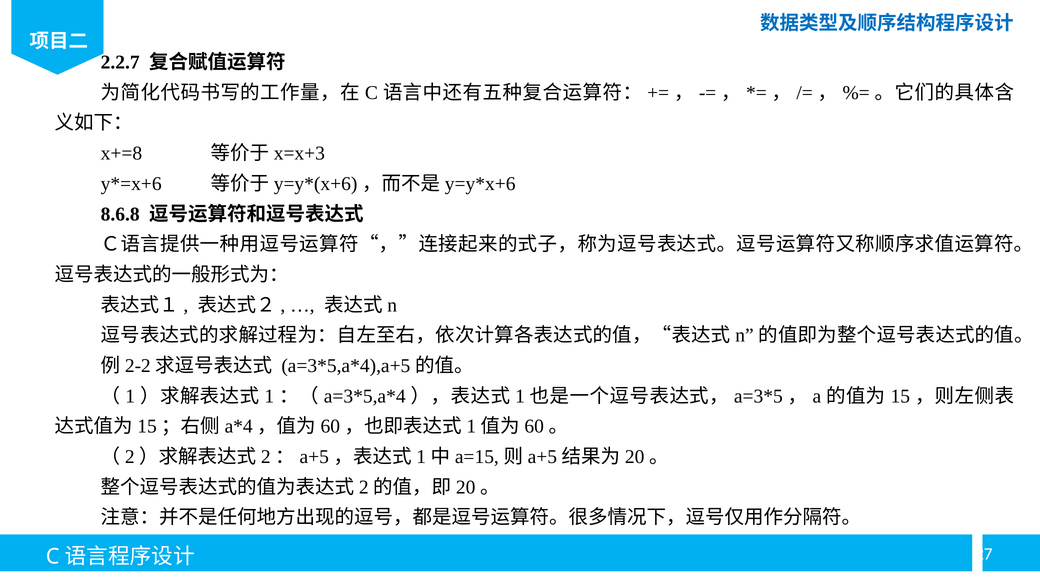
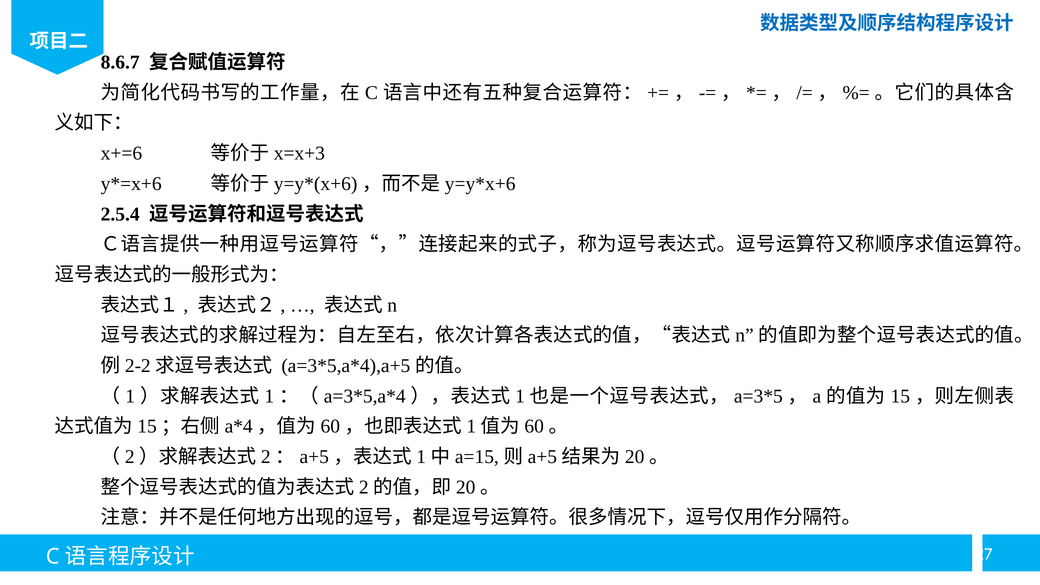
2.2.7: 2.2.7 -> 8.6.7 (120, 62)
x+=8: x+=8 -> x+=6 (121, 153)
8.6.8: 8.6.8 -> 2.5.4 (120, 214)
